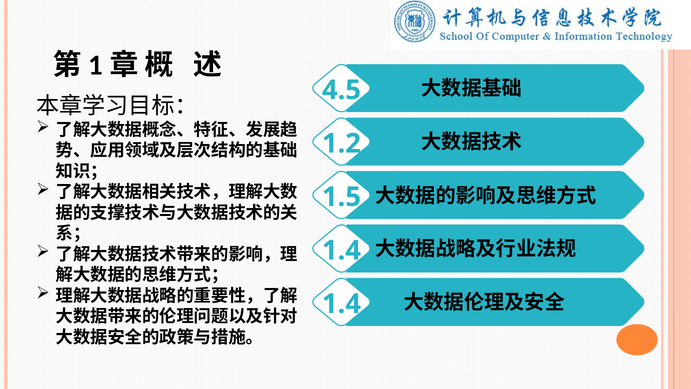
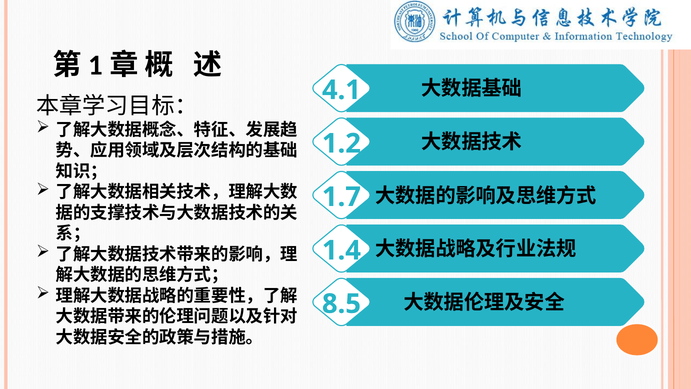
4.5: 4.5 -> 4.1 (341, 90)
1.5: 1.5 -> 1.7 (341, 197)
1.4: 1.4 -> 8.5 (341, 304)
